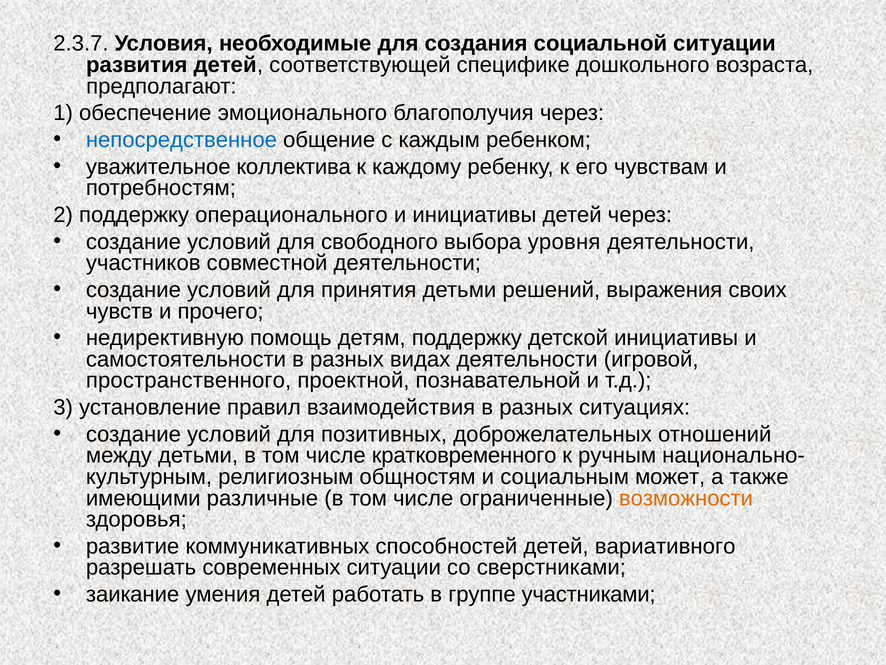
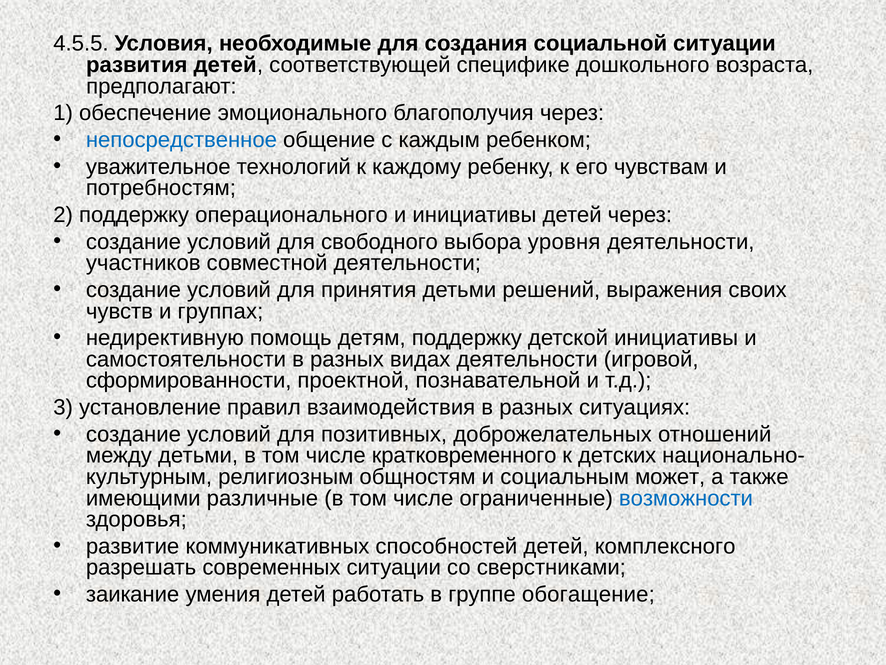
2.3.7: 2.3.7 -> 4.5.5 (81, 44)
коллектива: коллектива -> технологий (294, 167)
прочего: прочего -> группах (220, 311)
пространственного: пространственного -> сформированности (189, 380)
ручным: ручным -> детских (617, 455)
возможности colour: orange -> blue (686, 498)
вариативного: вариативного -> комплексного (665, 546)
участниками: участниками -> обогащение (588, 594)
